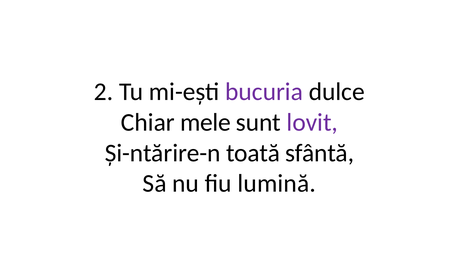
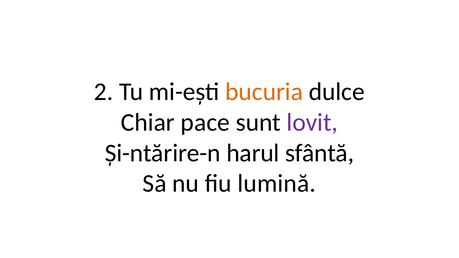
bucuria colour: purple -> orange (264, 92)
mele: mele -> pace (205, 122)
toată: toată -> harul (253, 153)
